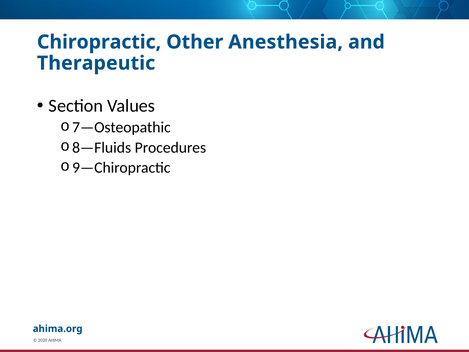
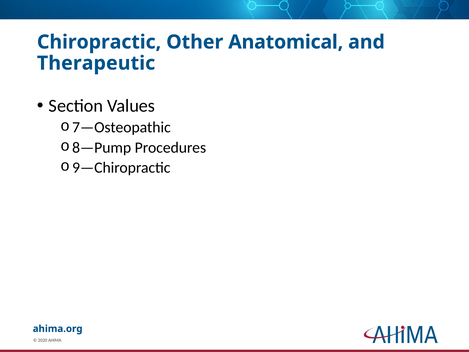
Anesthesia: Anesthesia -> Anatomical (286, 42)
8—Fluids: 8—Fluids -> 8—Pump (102, 147)
